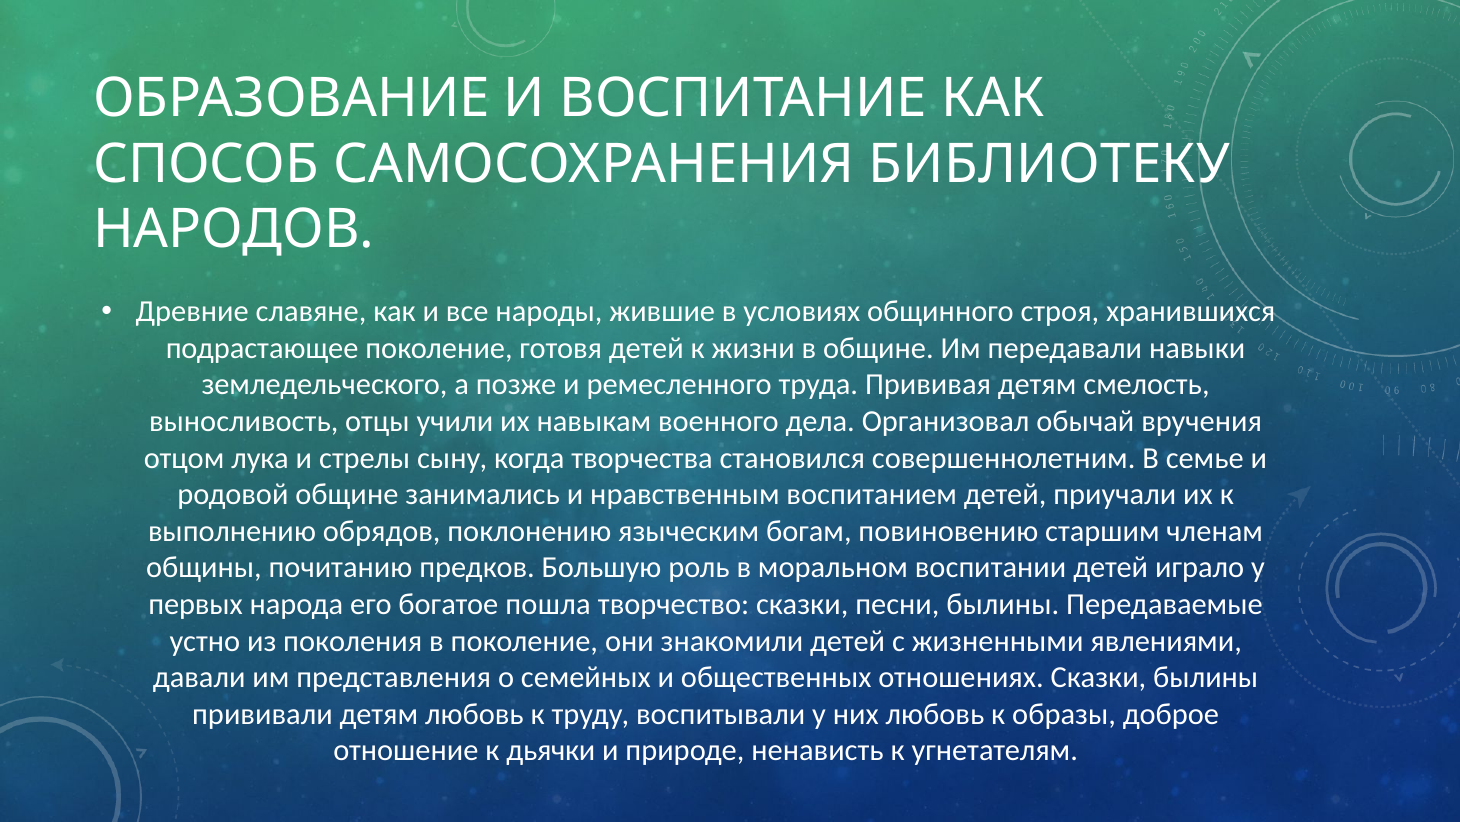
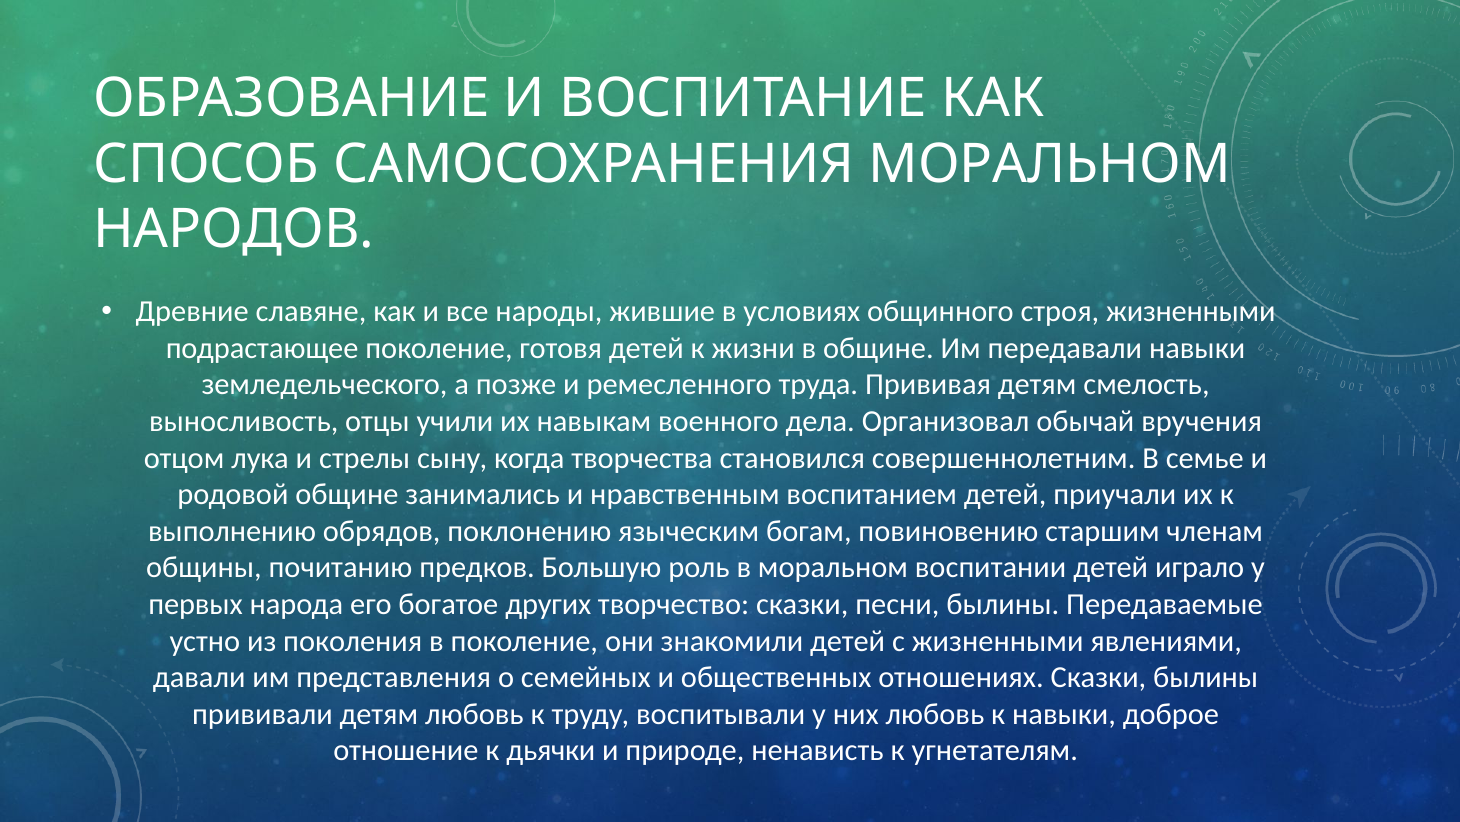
САМОСОХРАНЕНИЯ БИБЛИОТЕКУ: БИБЛИОТЕКУ -> МОРАЛЬНОМ (1050, 164)
строя хранившихся: хранившихся -> жизненными (1191, 311)
пошла: пошла -> других (548, 604)
к образы: образы -> навыки (1064, 714)
